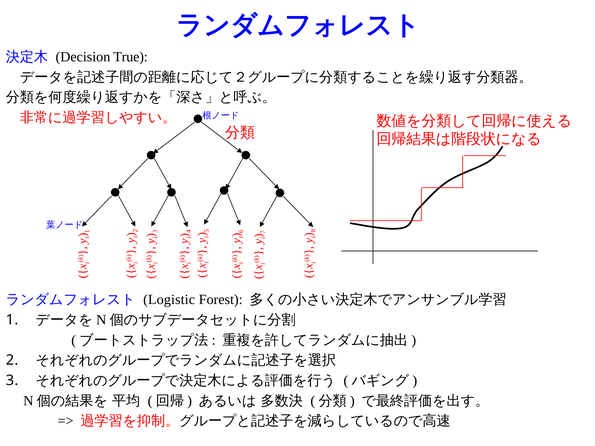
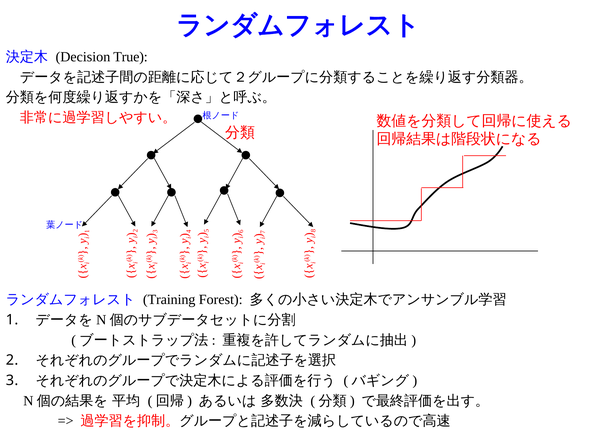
Logistic: Logistic -> Training (169, 300)
